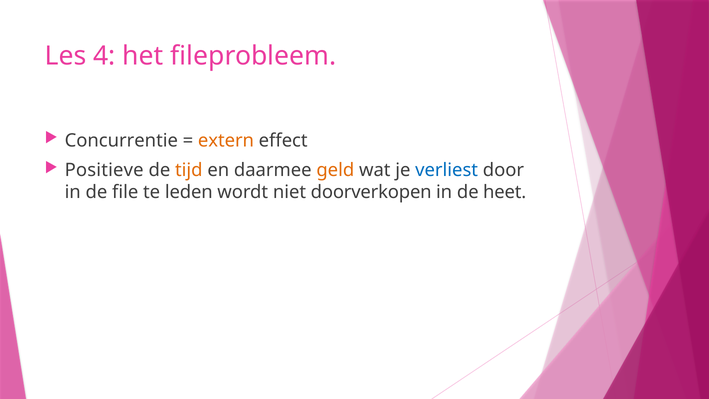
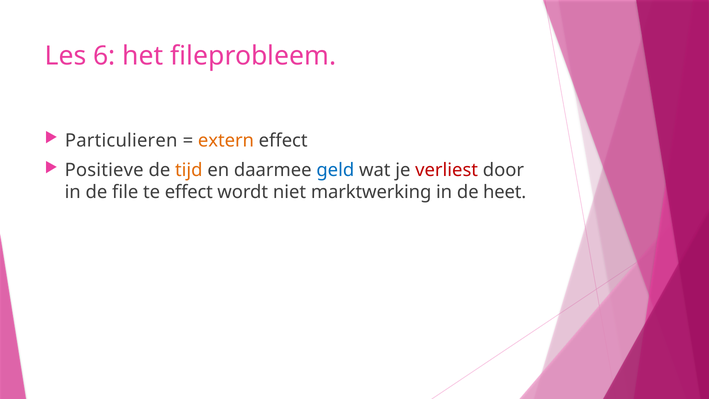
4: 4 -> 6 (104, 56)
Concurrentie: Concurrentie -> Particulieren (121, 141)
geld colour: orange -> blue (335, 170)
verliest colour: blue -> red (447, 170)
te leden: leden -> effect (189, 192)
doorverkopen: doorverkopen -> marktwerking (371, 192)
